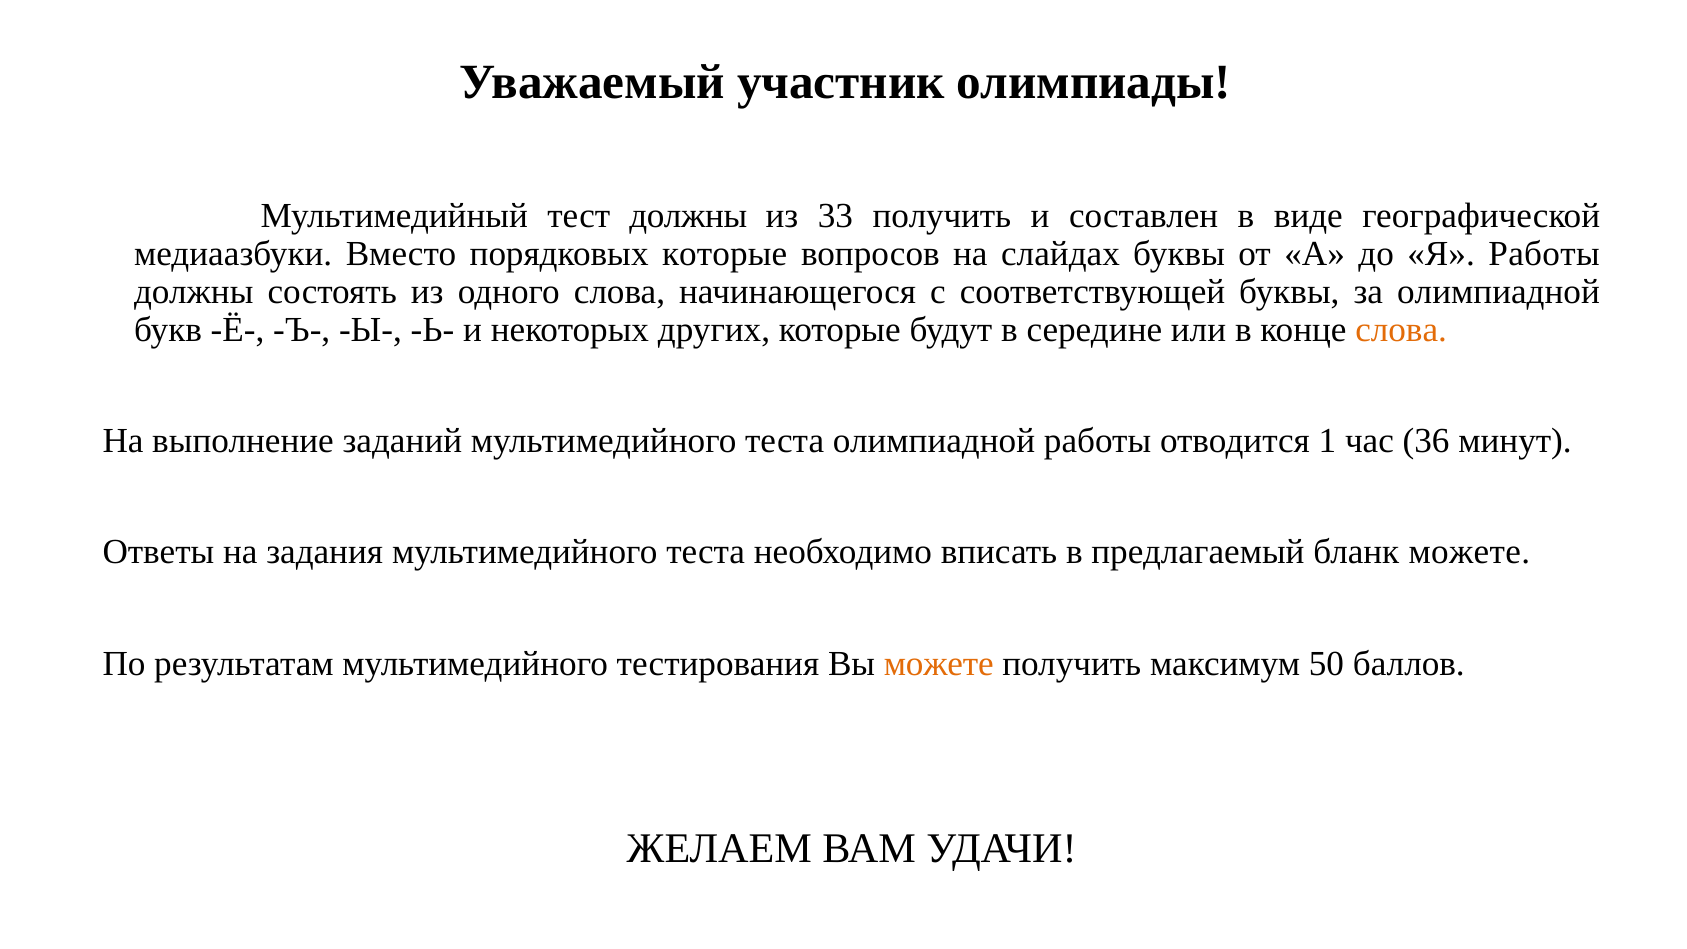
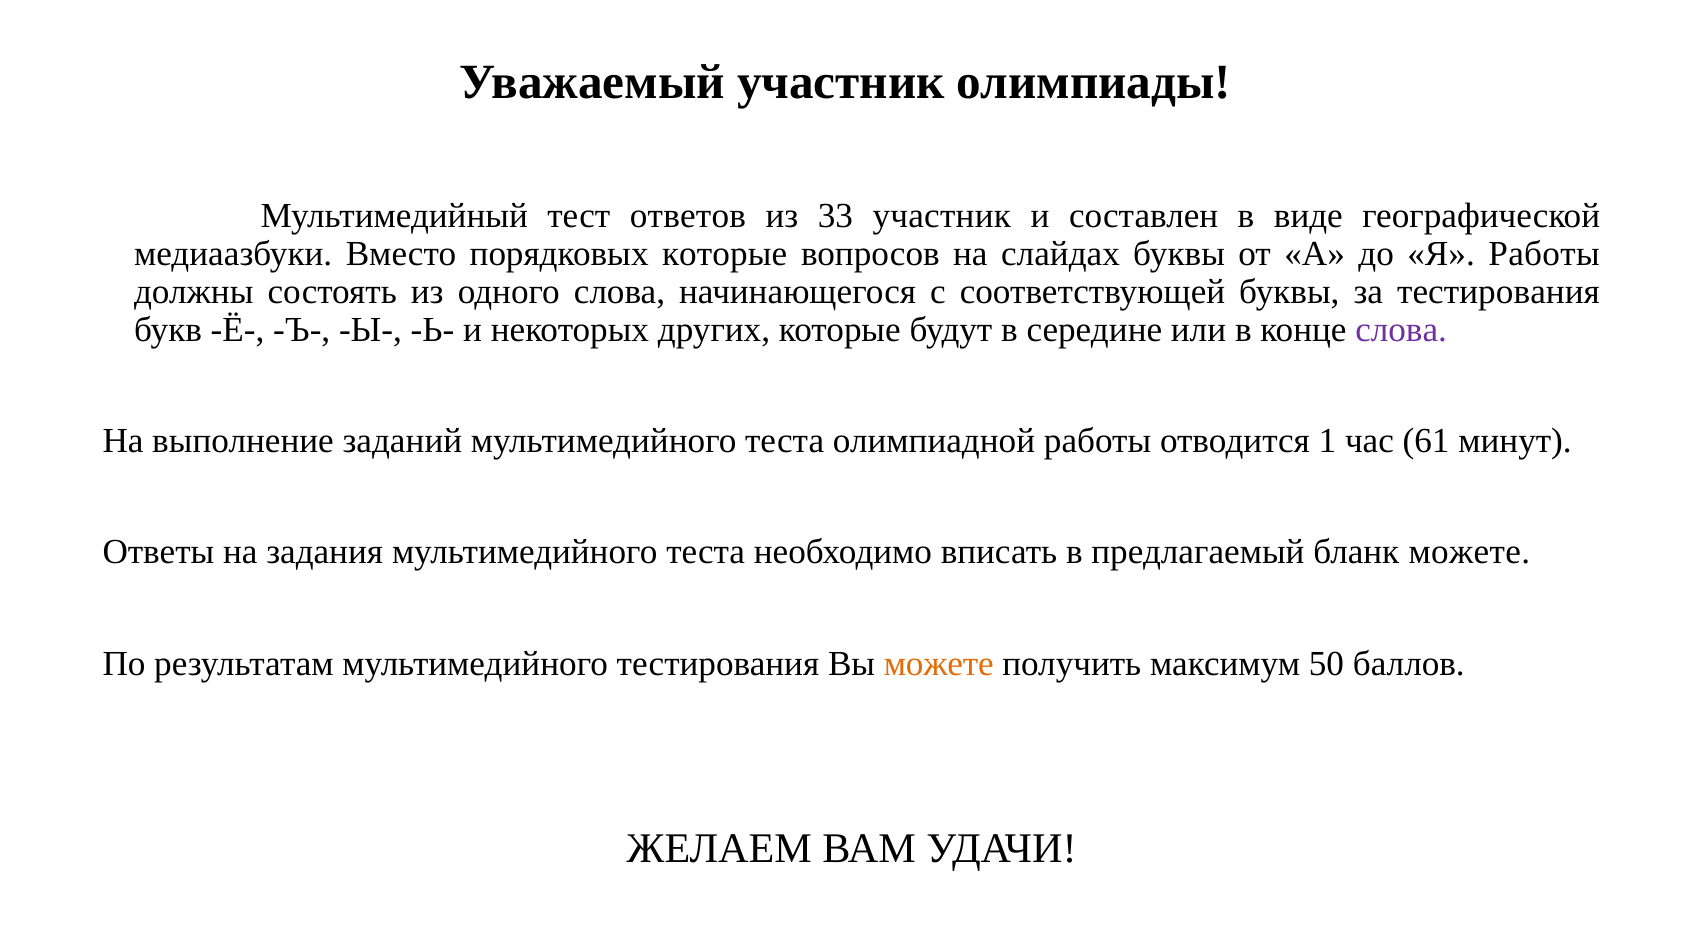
тест должны: должны -> ответов (688, 216)
33 получить: получить -> участник (942, 216)
за олимпиадной: олимпиадной -> тестирования (1498, 292)
слова colour: orange -> purple (1401, 330)
36: 36 -> 61 (1426, 441)
